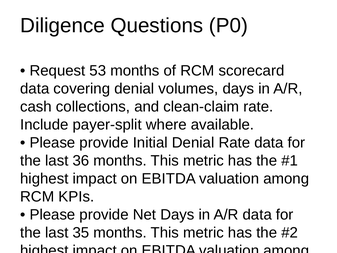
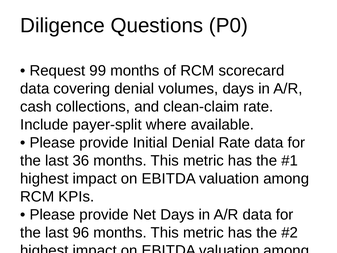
53: 53 -> 99 (98, 71)
35: 35 -> 96 (81, 232)
